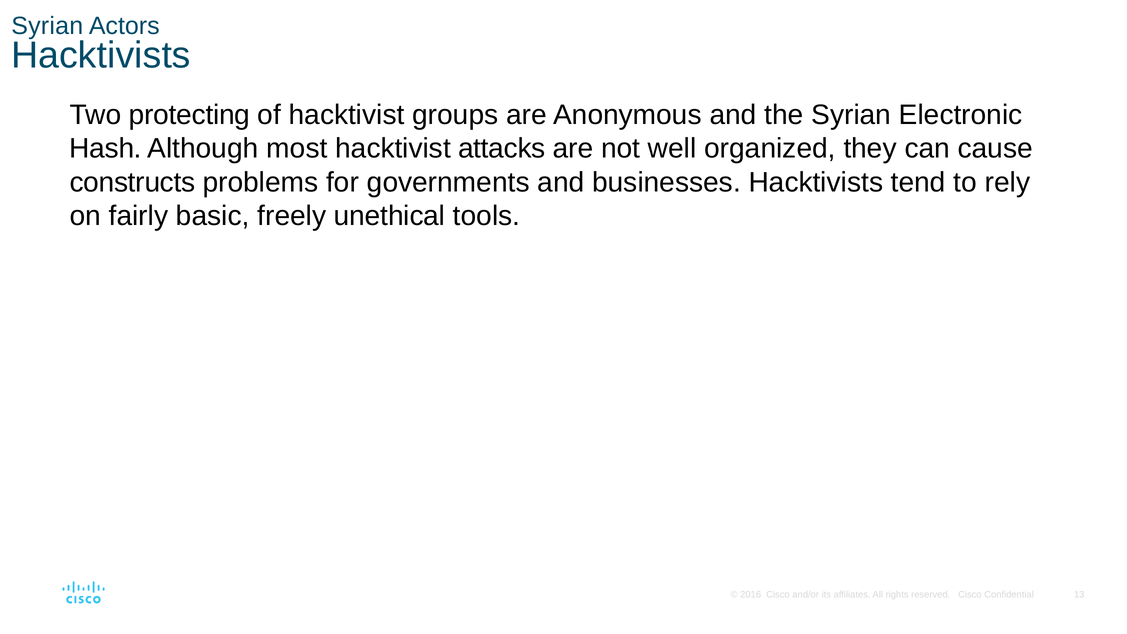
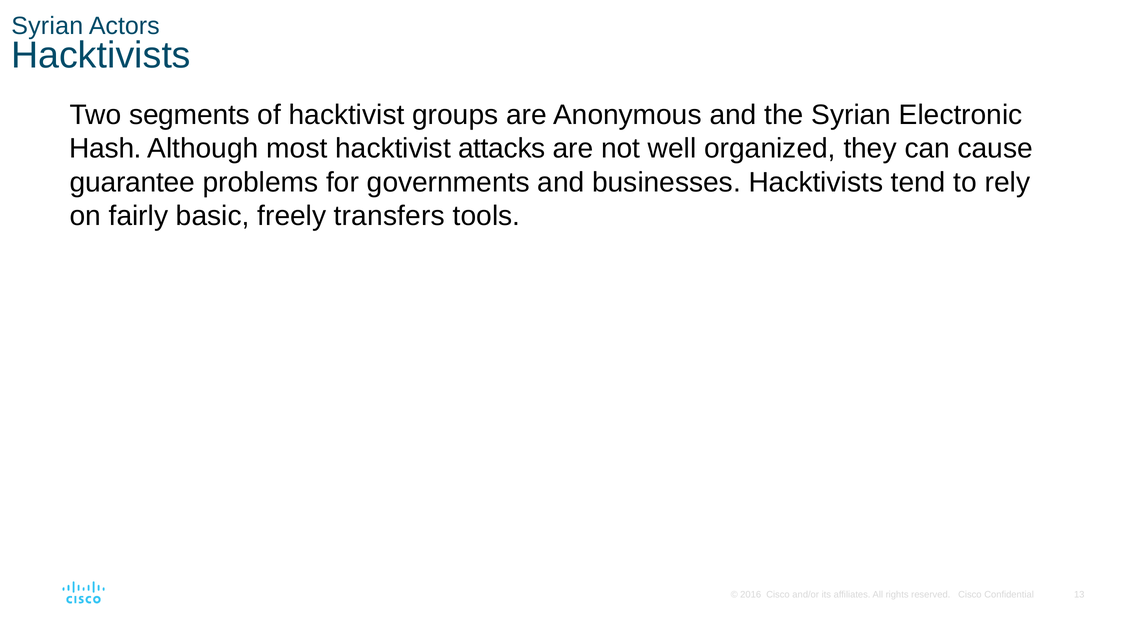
protecting: protecting -> segments (189, 115)
constructs: constructs -> guarantee (132, 182)
unethical: unethical -> transfers (389, 216)
